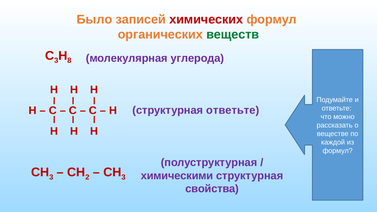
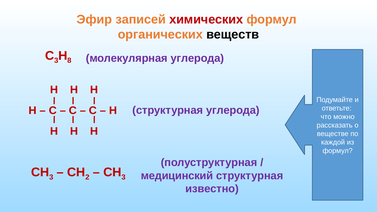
Было: Было -> Эфир (94, 19)
веществ colour: green -> black (233, 35)
структурная ответьте: ответьте -> углерода (233, 110)
химическими: химическими -> медицинский (177, 176)
свойства: свойства -> известно (212, 189)
